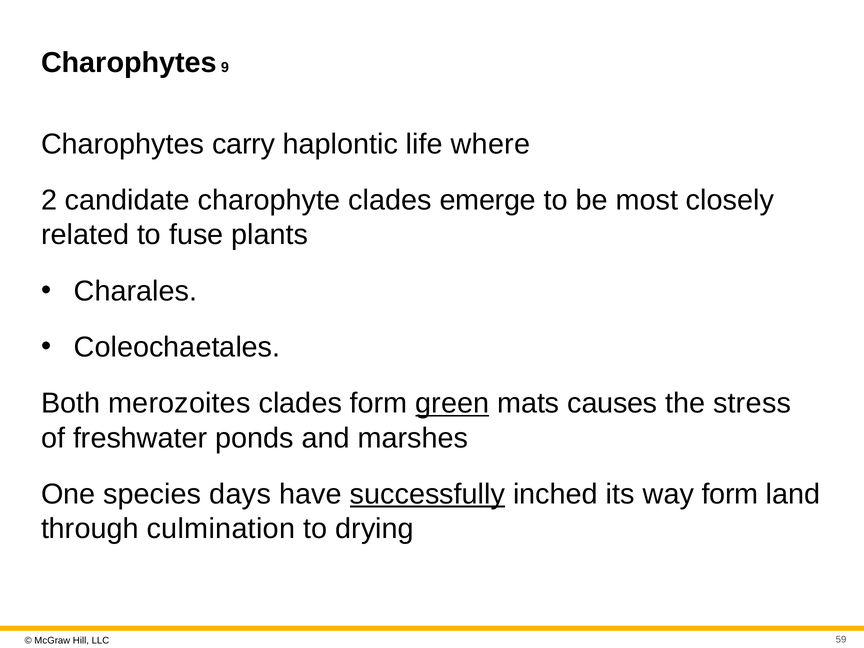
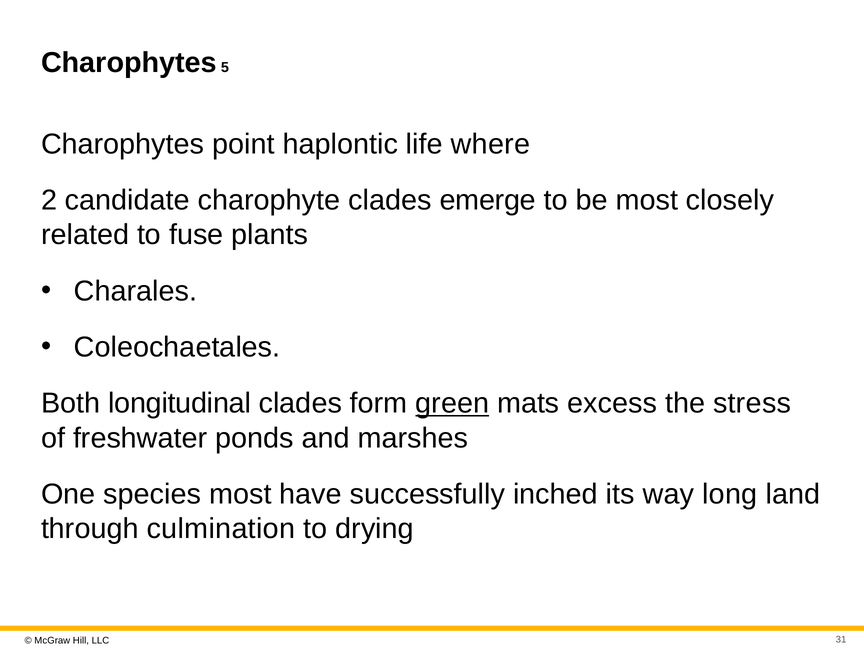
9: 9 -> 5 (225, 68)
carry: carry -> point (243, 144)
merozoites: merozoites -> longitudinal (180, 403)
causes: causes -> excess (612, 403)
species days: days -> most (240, 494)
successfully underline: present -> none (427, 494)
way form: form -> long (730, 494)
59: 59 -> 31 (841, 640)
